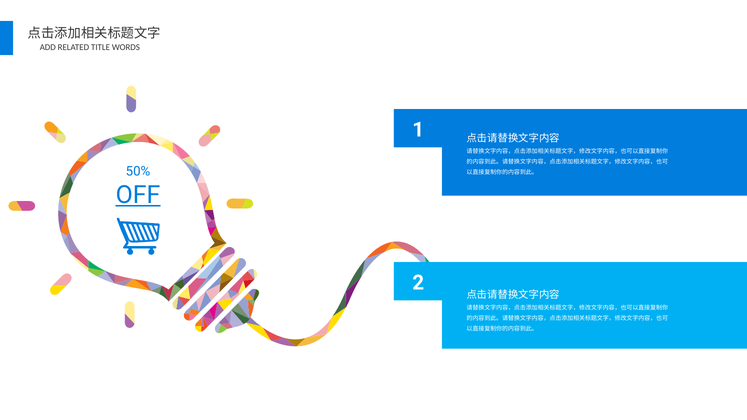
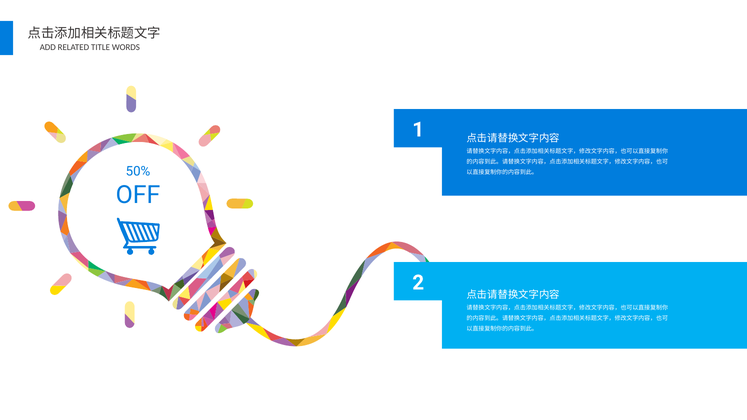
OFF underline: present -> none (138, 195)
